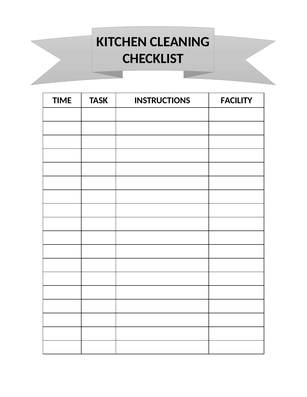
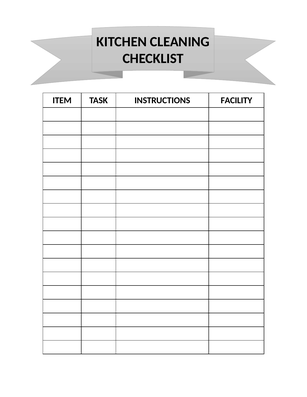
TIME: TIME -> ITEM (62, 100)
